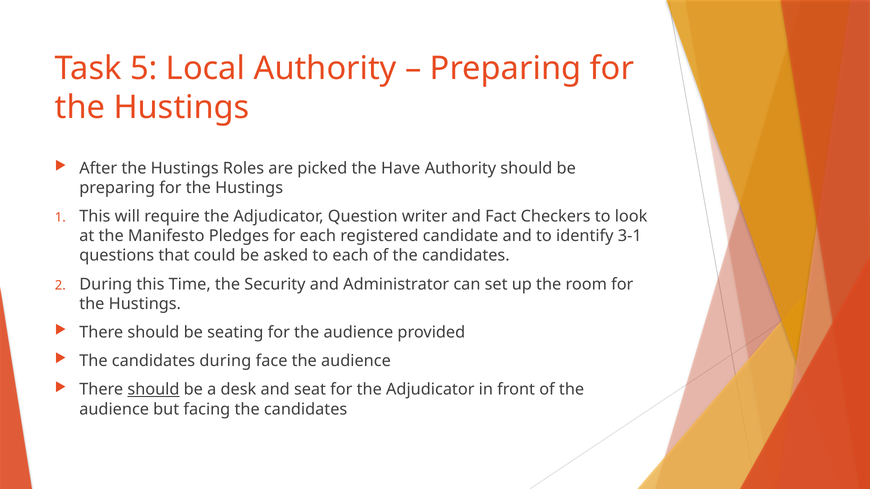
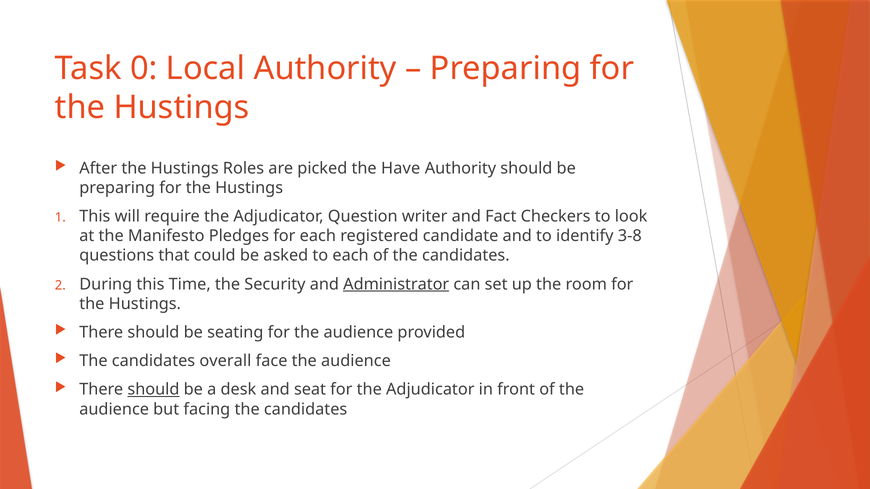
5: 5 -> 0 (144, 69)
3-1: 3-1 -> 3-8 (630, 236)
Administrator underline: none -> present (396, 284)
candidates during: during -> overall (225, 361)
